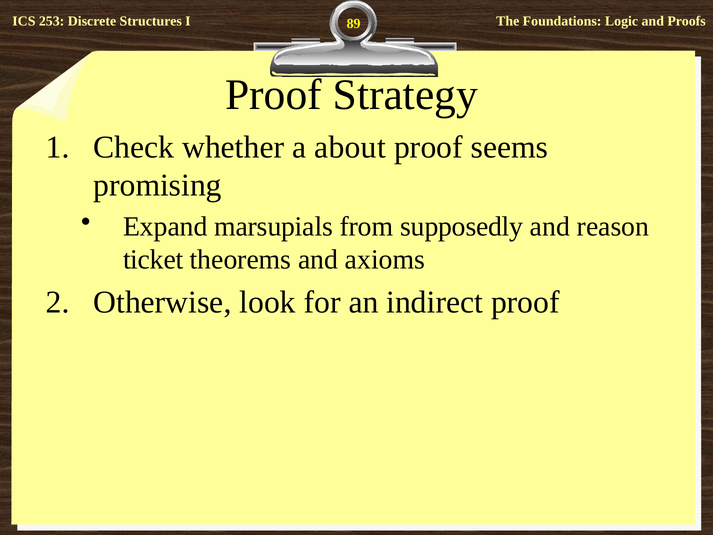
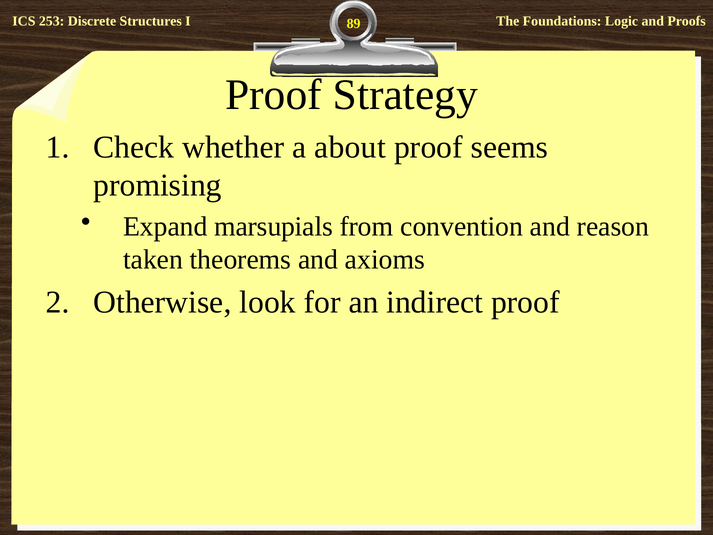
supposedly: supposedly -> convention (462, 226)
ticket: ticket -> taken (153, 260)
